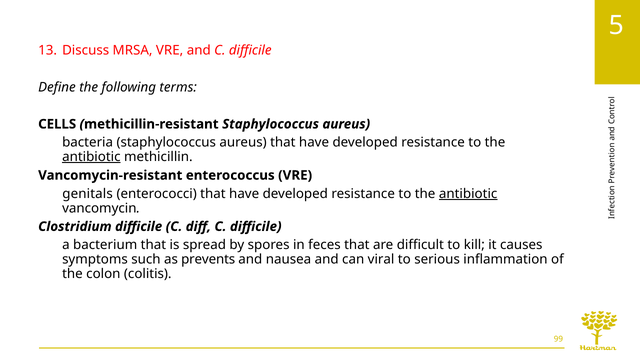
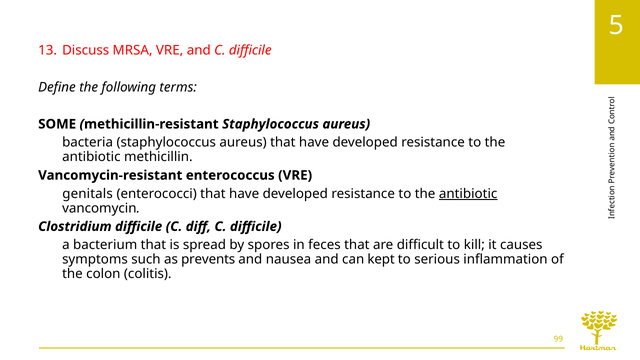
CELLS: CELLS -> SOME (57, 124)
antibiotic underline: present -> none (91, 157)
viral: viral -> kept (381, 259)
